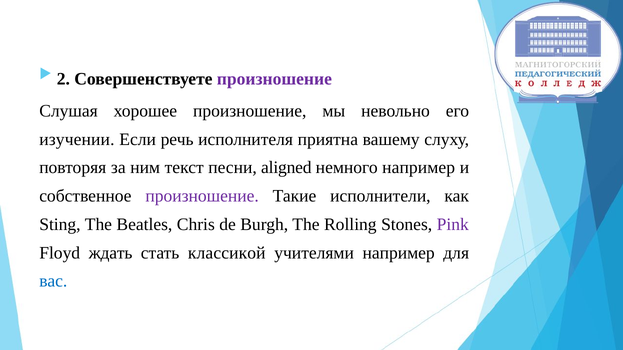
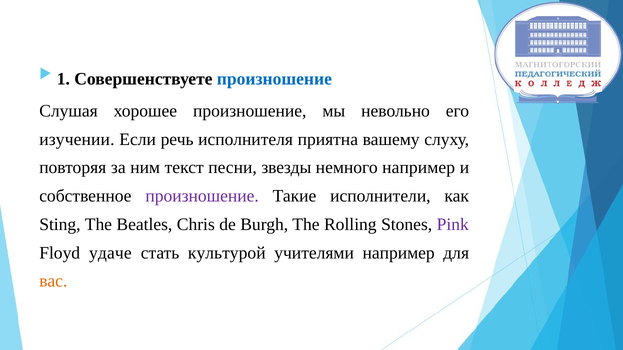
2: 2 -> 1 (63, 79)
произношение colour: purple -> blue (274, 79)
aligned: aligned -> звезды (286, 168)
ждать: ждать -> удаче (110, 253)
классикой: классикой -> культурой (227, 253)
вас colour: blue -> orange (53, 281)
